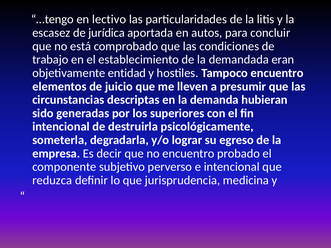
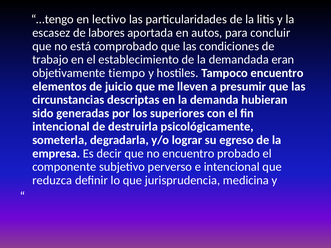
jurídica: jurídica -> labores (107, 33)
entidad: entidad -> tiempo (127, 73)
